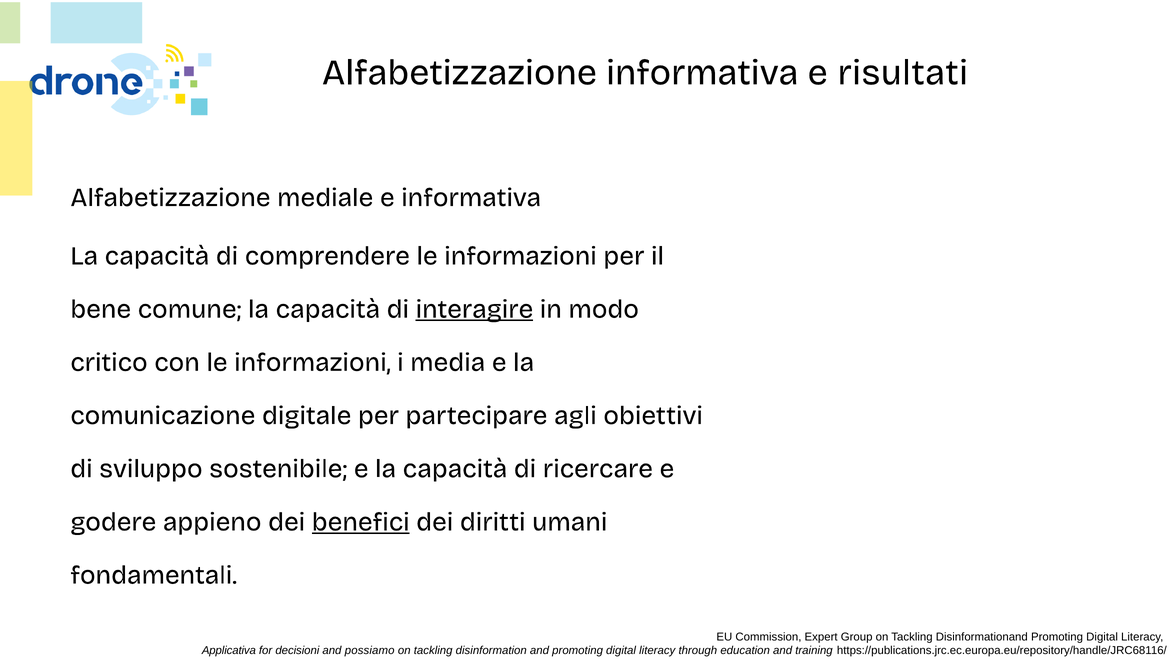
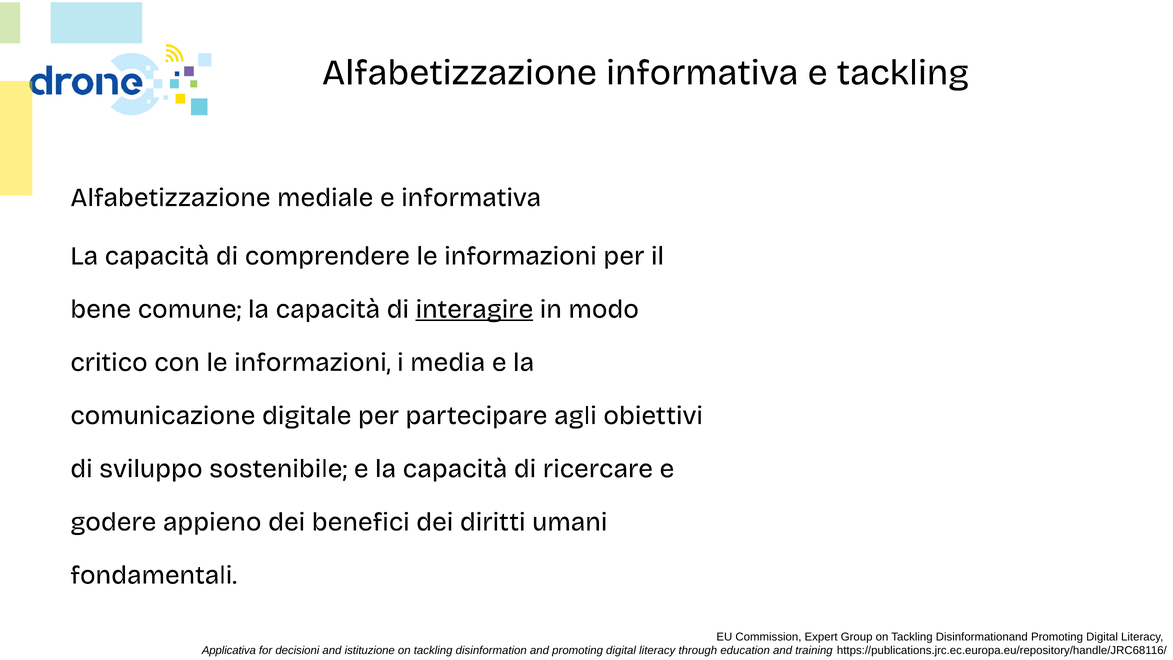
e risultati: risultati -> tackling (903, 72)
benefici underline: present -> none (361, 522)
possiamo: possiamo -> istituzione (370, 650)
